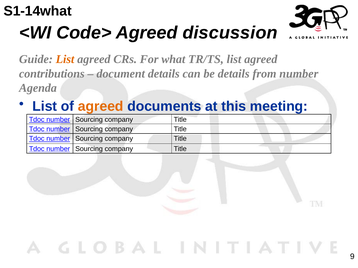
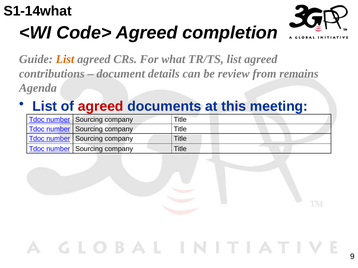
discussion: discussion -> completion (230, 33)
be details: details -> review (234, 74)
from number: number -> remains (299, 74)
agreed colour: orange -> red (101, 106)
